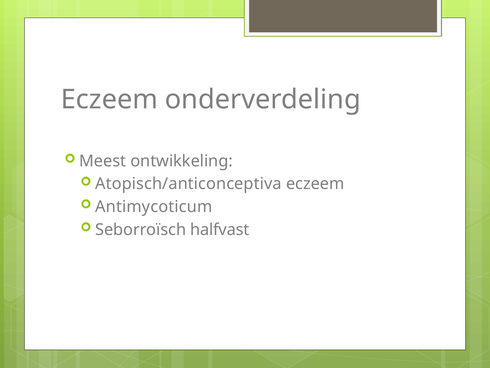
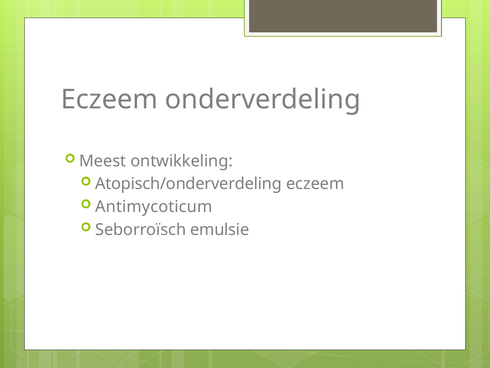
Atopisch/anticonceptiva: Atopisch/anticonceptiva -> Atopisch/onderverdeling (189, 184)
halfvast: halfvast -> emulsie (220, 229)
